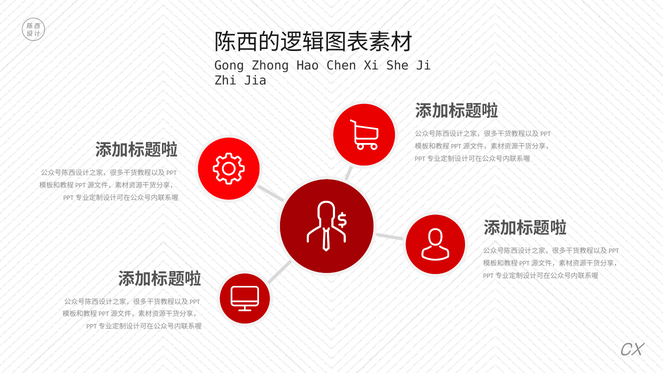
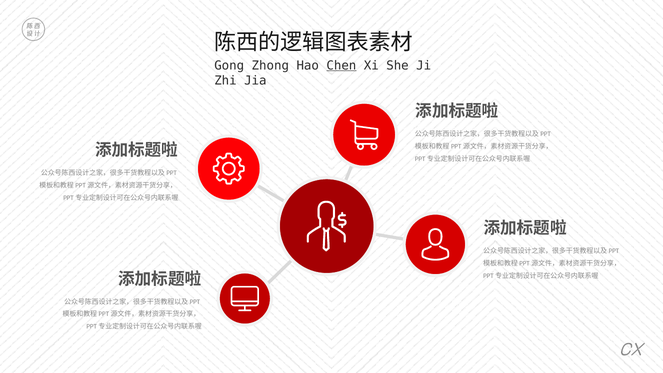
Chen underline: none -> present (341, 65)
